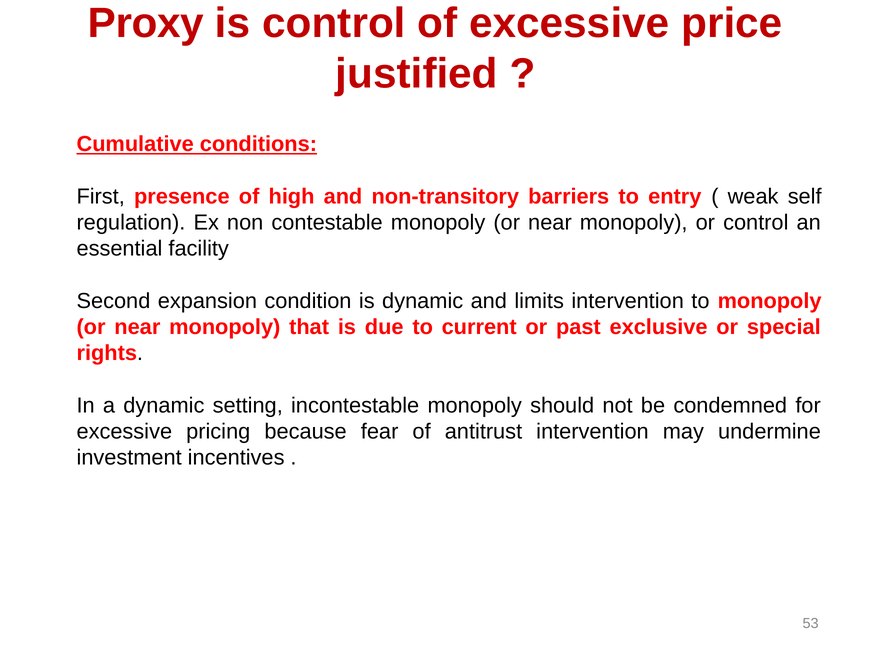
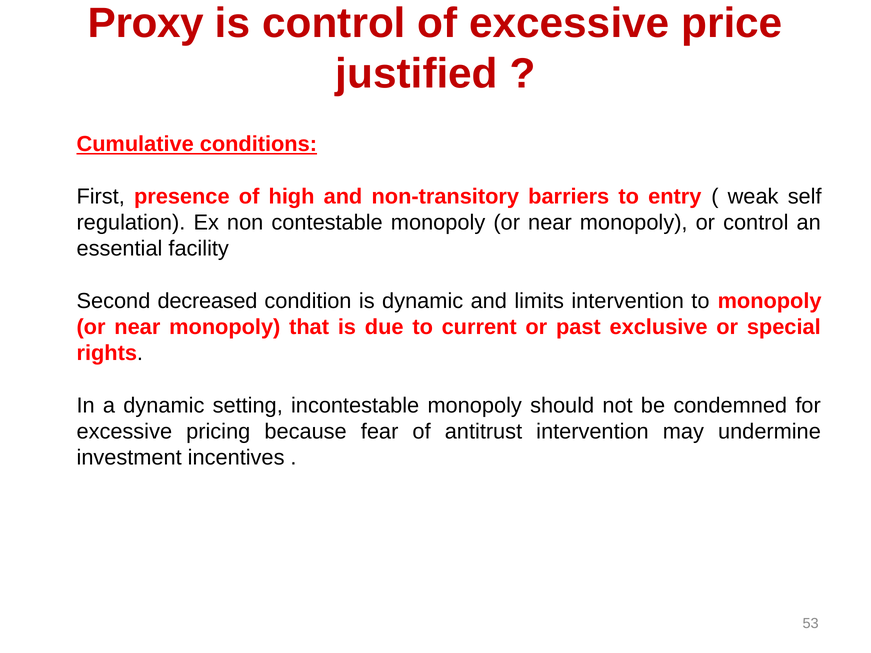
expansion: expansion -> decreased (208, 301)
